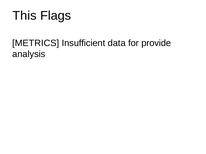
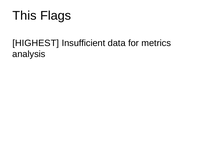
METRICS: METRICS -> HIGHEST (36, 43)
provide: provide -> metrics (156, 43)
